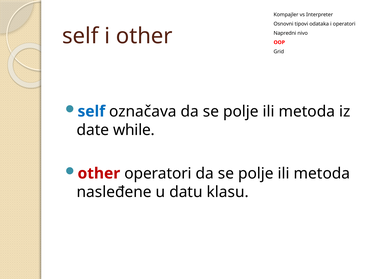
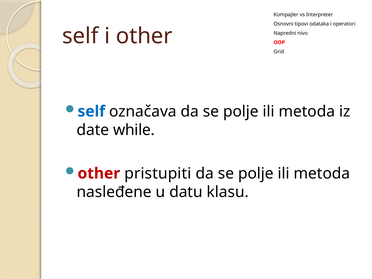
other operatori: operatori -> pristupiti (158, 173)
